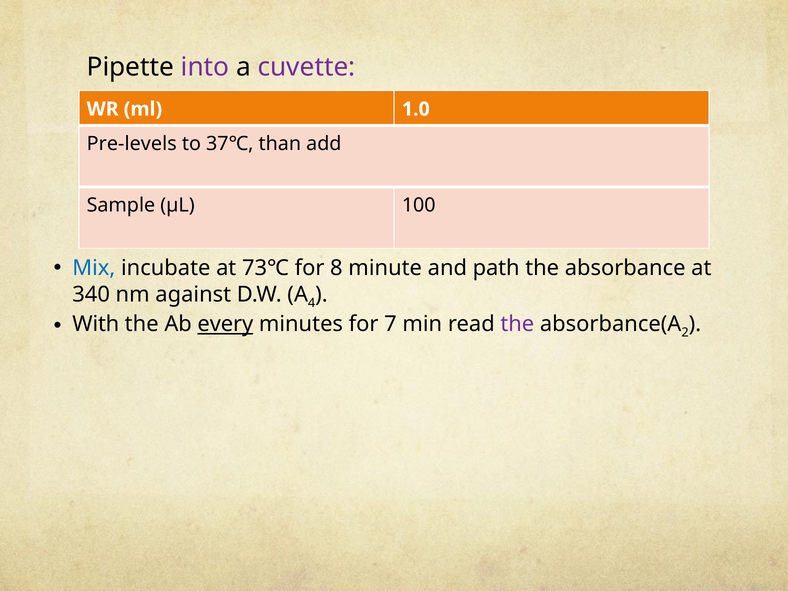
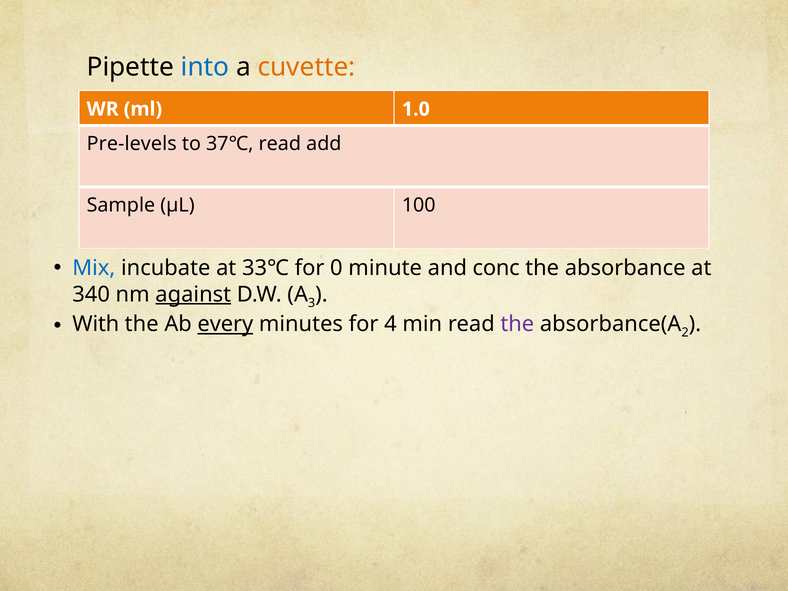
into colour: purple -> blue (205, 67)
cuvette colour: purple -> orange (307, 67)
37℃ than: than -> read (280, 144)
73℃: 73℃ -> 33℃ (265, 268)
8: 8 -> 0 (336, 268)
path: path -> conc (496, 268)
against underline: none -> present (193, 294)
4: 4 -> 3 (312, 303)
7: 7 -> 4 (390, 324)
